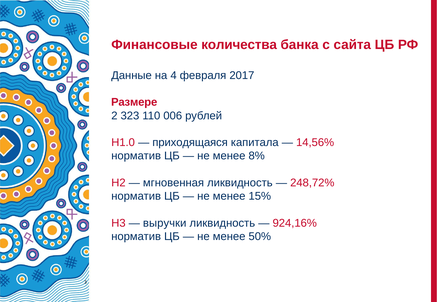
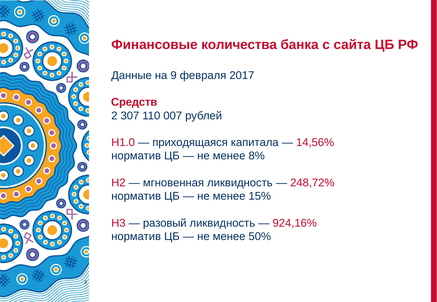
4: 4 -> 9 (174, 76)
Размере: Размере -> Средств (134, 102)
323: 323 -> 307 (130, 116)
006: 006 -> 007 (173, 116)
выручки: выручки -> разовый (165, 223)
